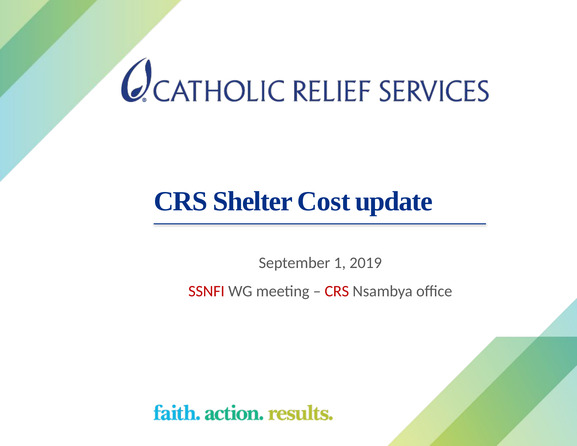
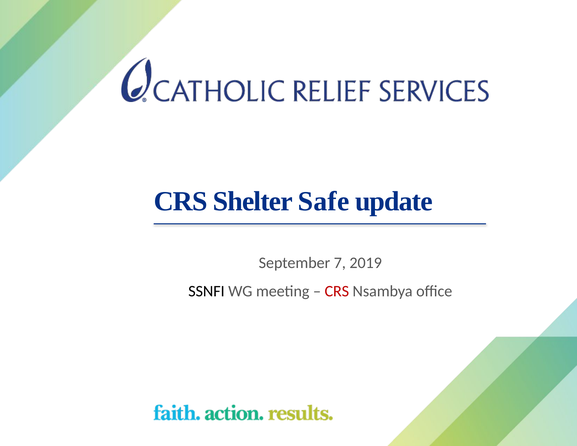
Cost: Cost -> Safe (323, 201)
1: 1 -> 7 (340, 263)
SSNFI colour: red -> black (206, 291)
